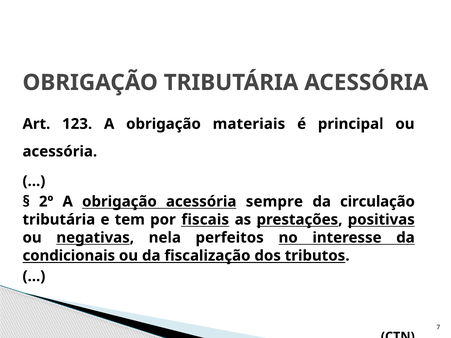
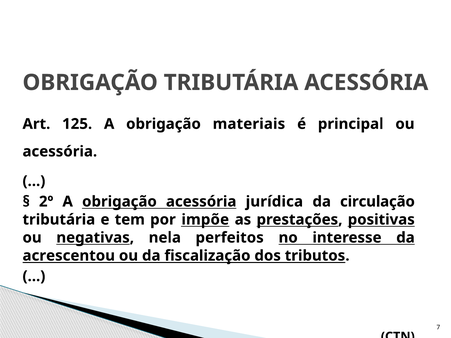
123: 123 -> 125 (77, 124)
sempre: sempre -> jurídica (274, 202)
fiscais: fiscais -> impõe (205, 220)
condicionais: condicionais -> acrescentou (69, 256)
